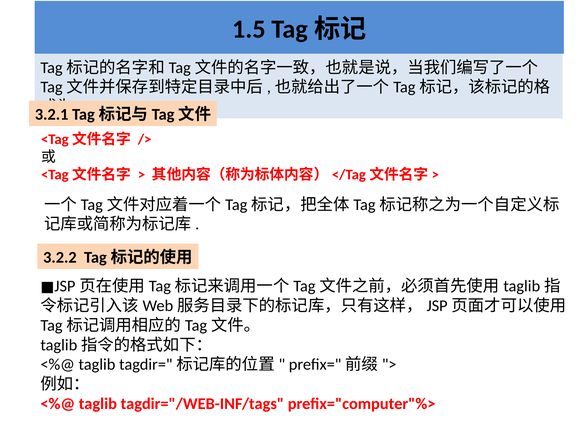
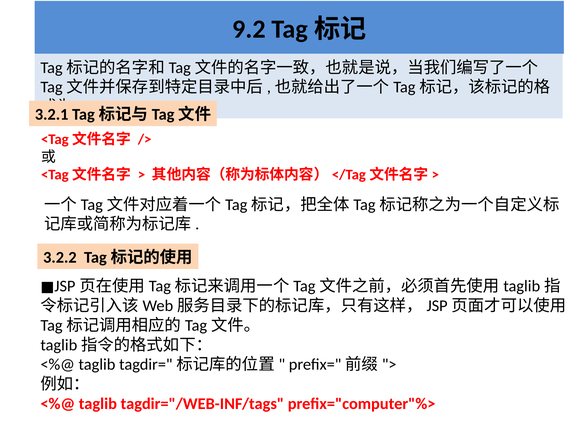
1.5: 1.5 -> 9.2 (249, 29)
